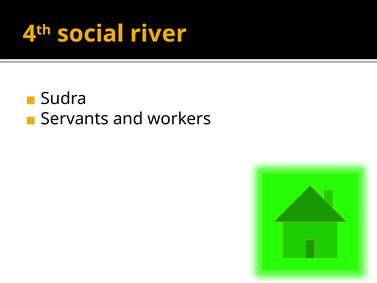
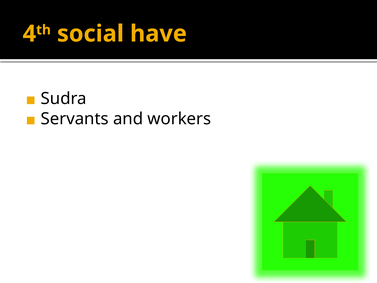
river: river -> have (158, 34)
